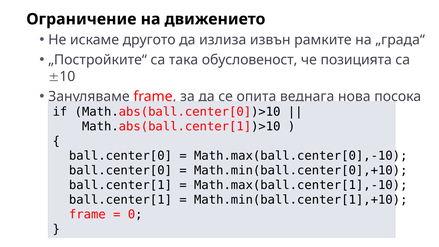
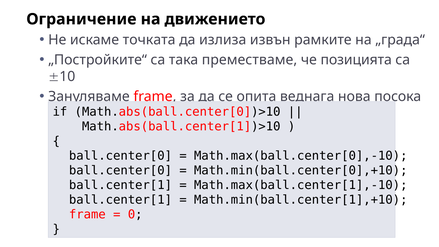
другото: другото -> точката (149, 40)
обусловеност: обусловеност -> преместваме (250, 60)
